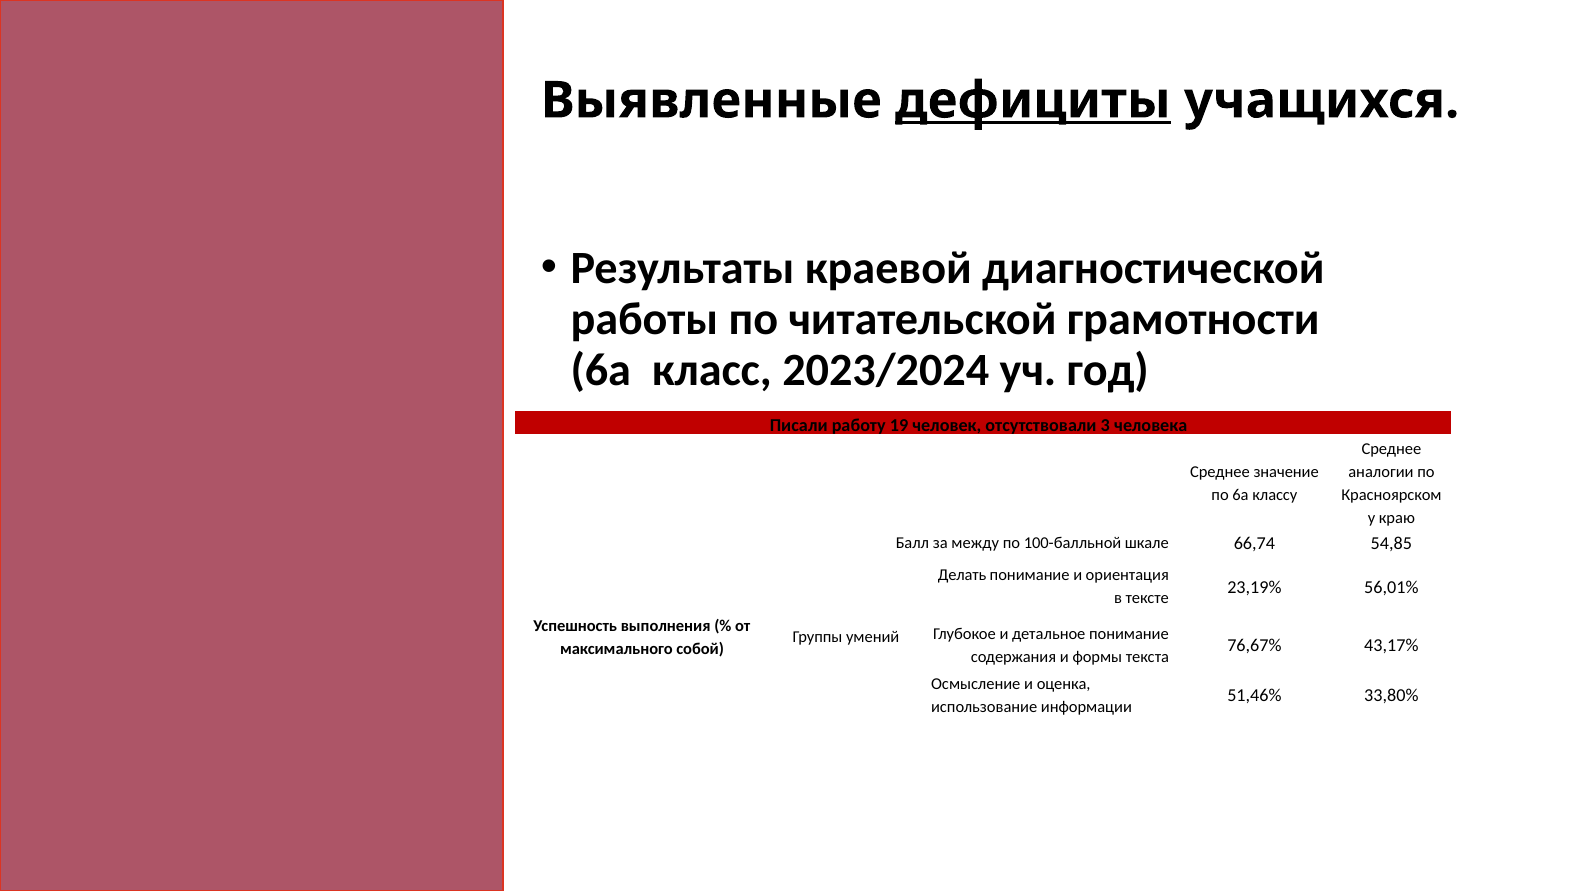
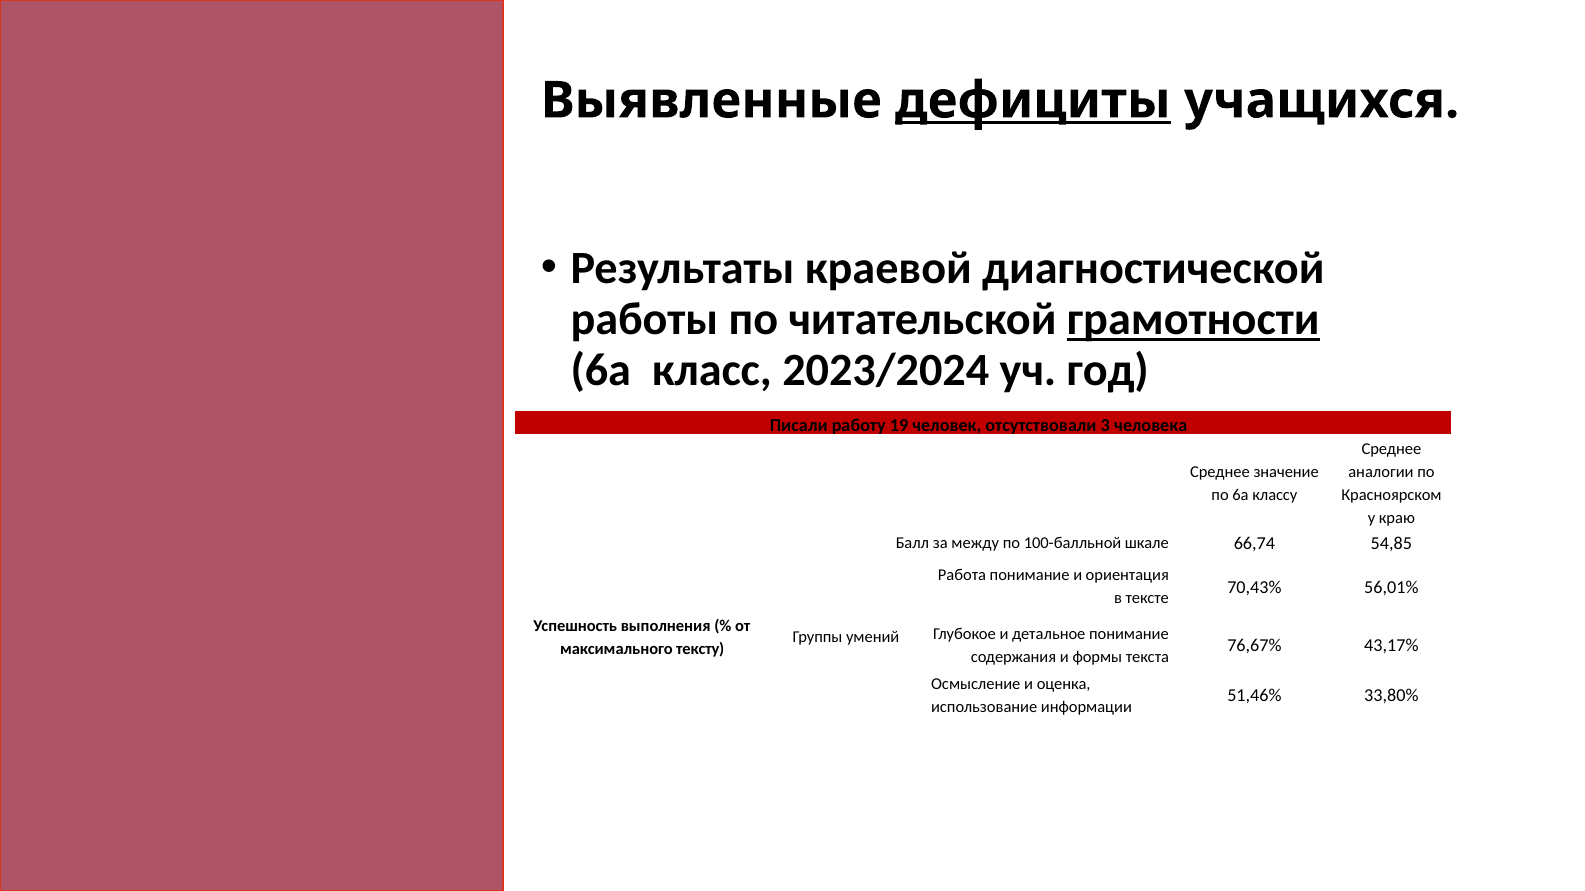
грамотности underline: none -> present (1193, 320)
Делать: Делать -> Работа (962, 576)
23,19%: 23,19% -> 70,43% (1254, 588)
собой: собой -> тексту (700, 649)
